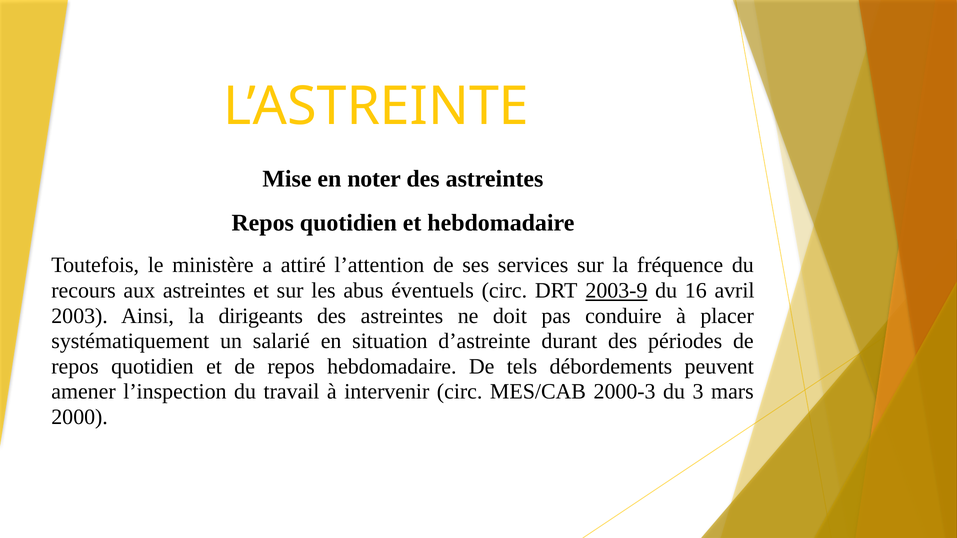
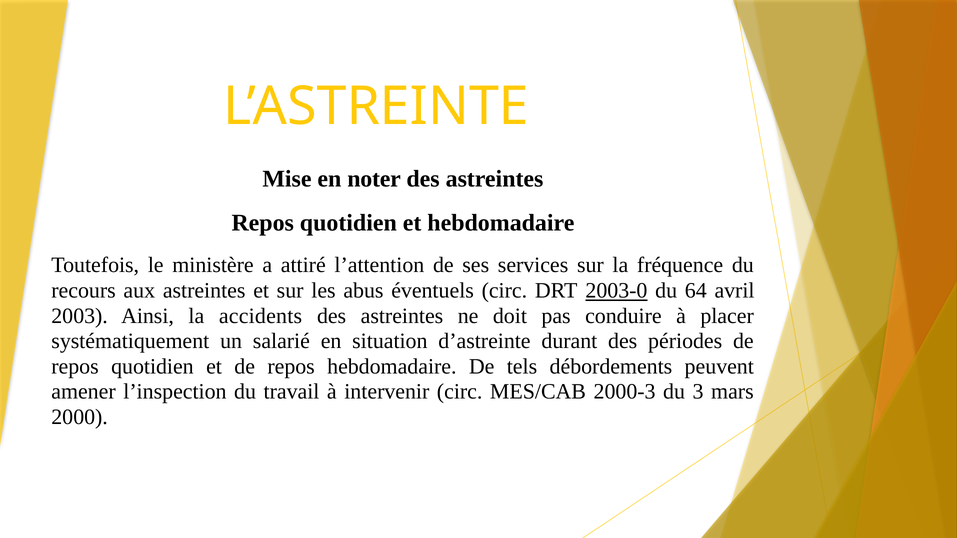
2003-9: 2003-9 -> 2003-0 (616, 291)
16: 16 -> 64 (696, 291)
dirigeants: dirigeants -> accidents (261, 316)
